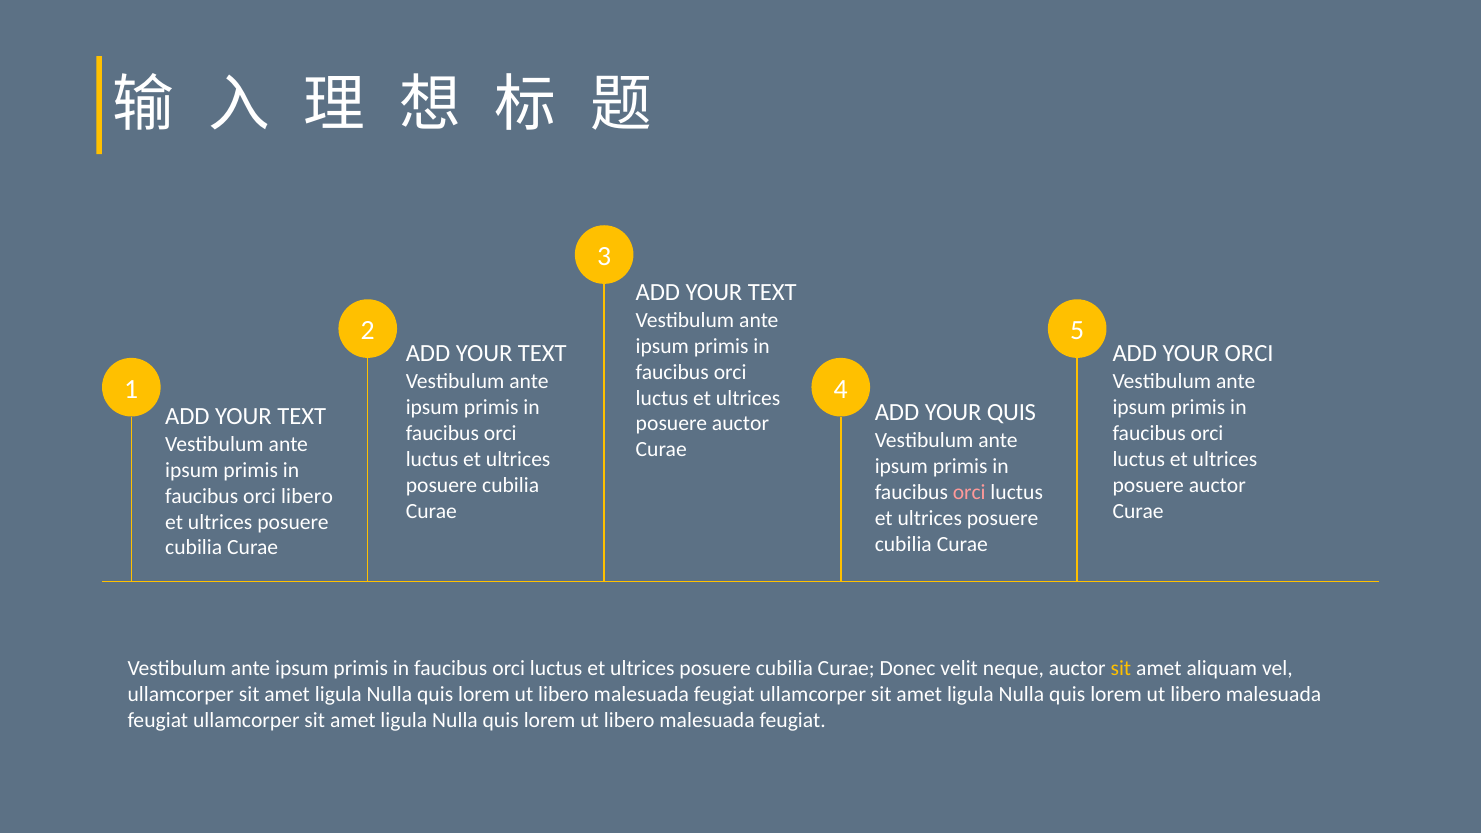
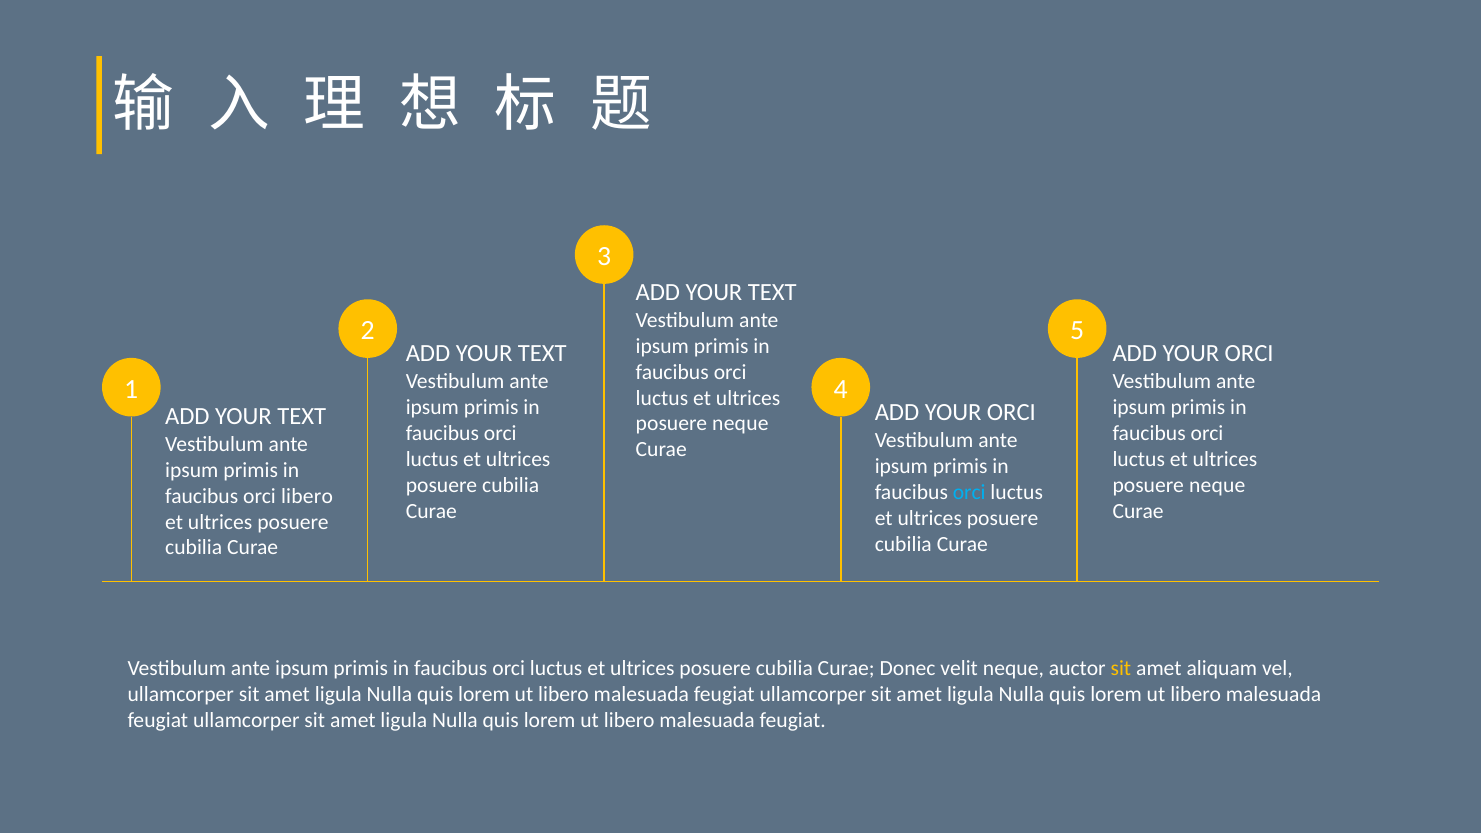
QUIS: QUIS -> ORCI (1011, 413)
auctor: auctor -> neque (740, 424)
auctor: auctor -> neque (1217, 485)
orci colour: pink -> light blue (969, 493)
